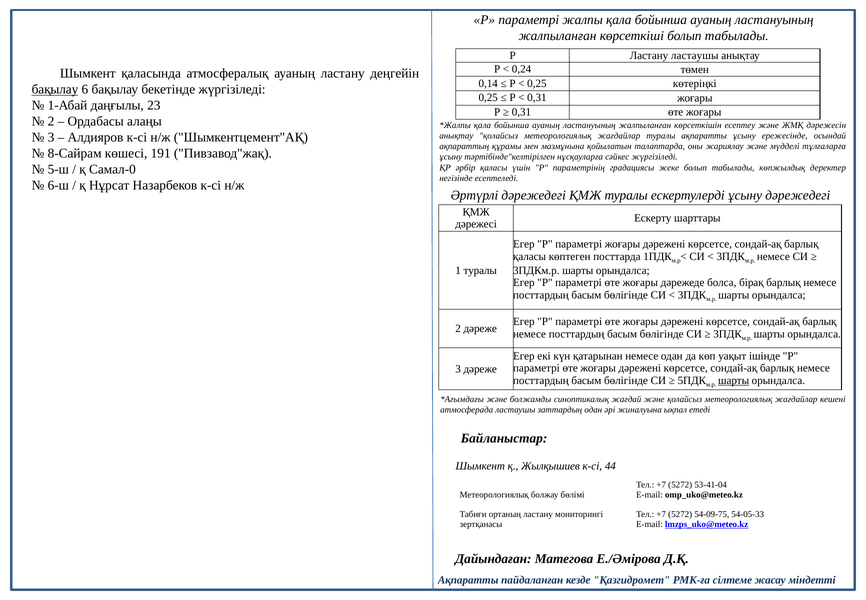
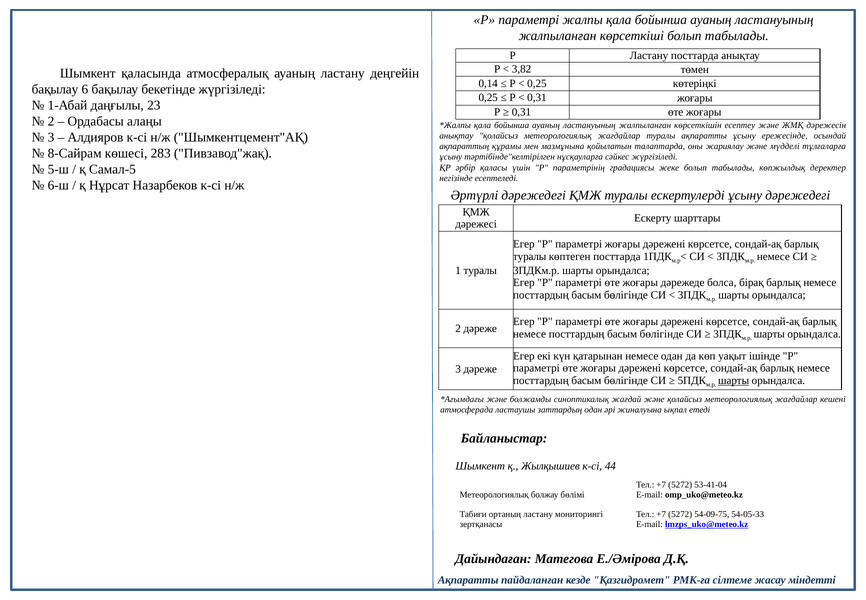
Ластану ластаушы: ластаушы -> посттарда (695, 55)
0,24: 0,24 -> 3,82 (522, 69)
бақылау underline: present -> none (55, 89)
191: 191 -> 283 (161, 153)
Самал-0: Самал-0 -> Самал-5 (112, 169)
қаласы: қаласы -> туралы (530, 256)
